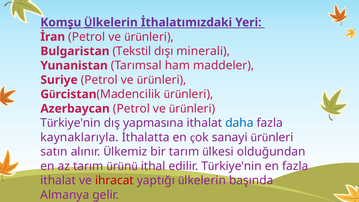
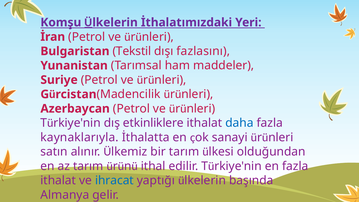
minerali: minerali -> fazlasını (203, 51)
yapmasına: yapmasına -> etkinliklere (153, 123)
ihracat colour: red -> blue (114, 180)
